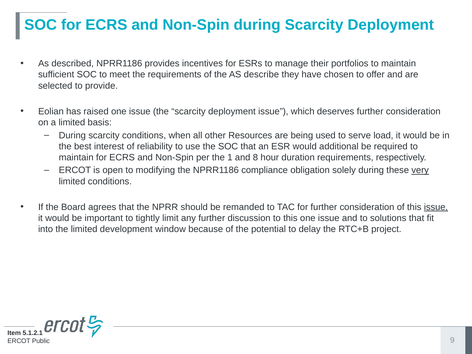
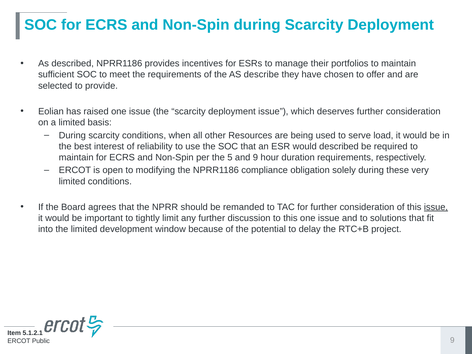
would additional: additional -> described (339, 146)
1: 1 -> 5 (230, 157)
and 8: 8 -> 9 (255, 157)
very underline: present -> none (420, 170)
